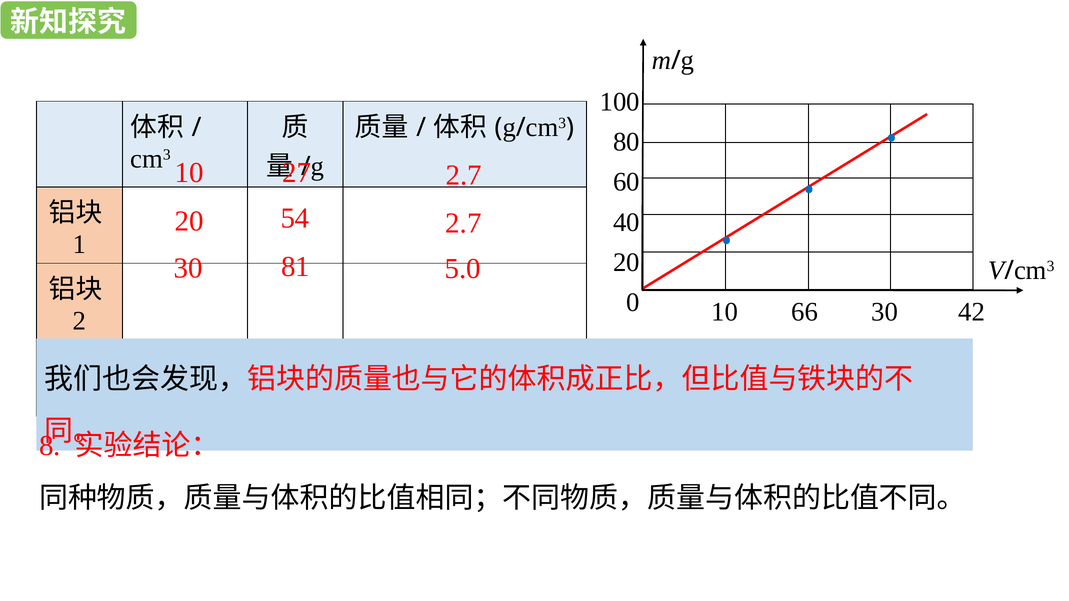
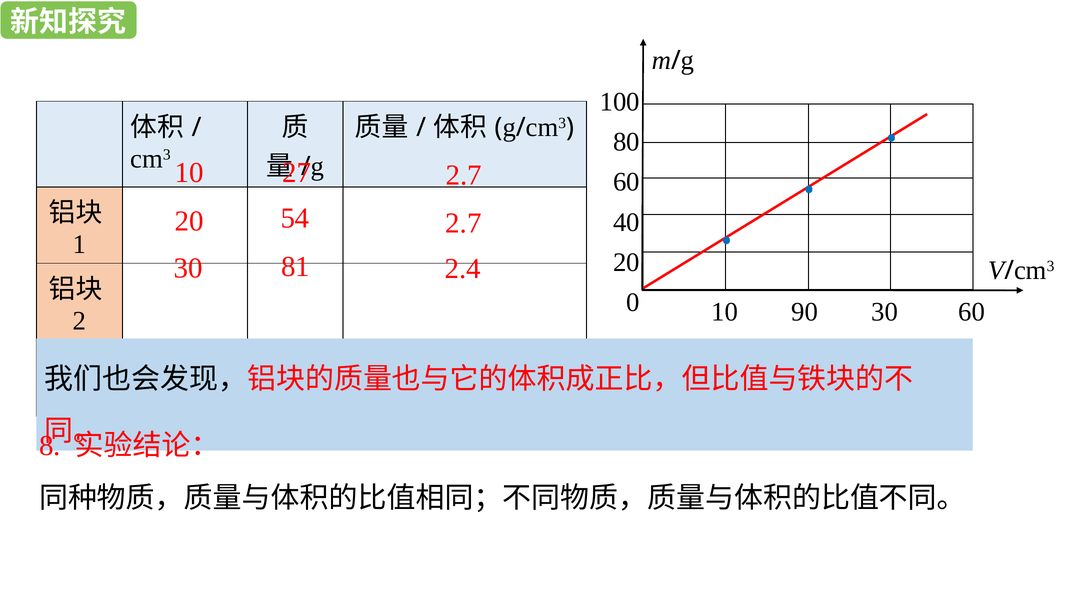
5.0: 5.0 -> 2.4 (463, 269)
66: 66 -> 90 (805, 312)
30 42: 42 -> 60 (972, 312)
